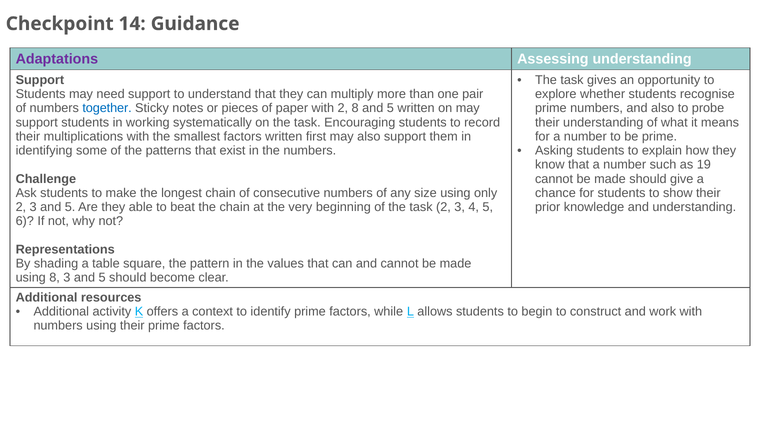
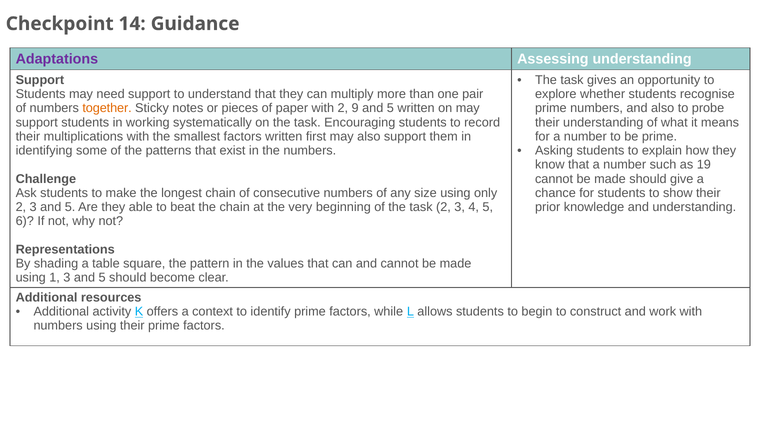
together colour: blue -> orange (107, 108)
2 8: 8 -> 9 (355, 108)
using 8: 8 -> 1 (55, 277)
